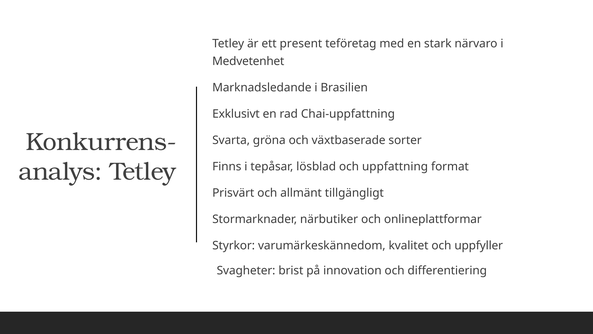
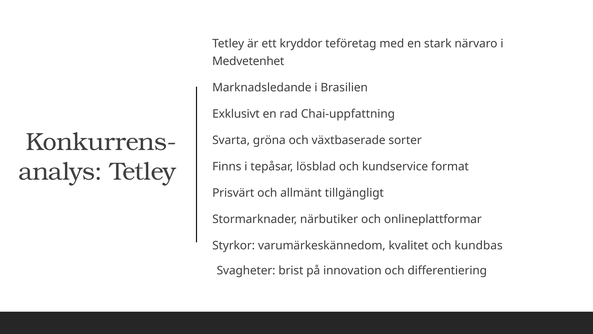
present: present -> kryddor (301, 44)
uppfattning: uppfattning -> kundservice (395, 166)
uppfyller: uppfyller -> kundbas (479, 245)
